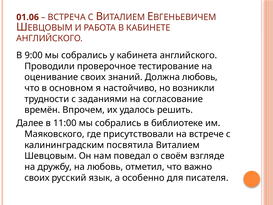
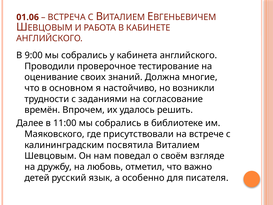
Должна любовь: любовь -> многие (200, 77)
своих: своих -> детей (37, 178)
